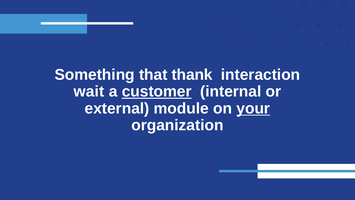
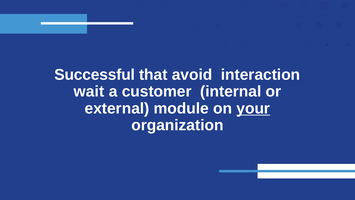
Something: Something -> Successful (95, 75)
thank: thank -> avoid (192, 75)
customer underline: present -> none (157, 91)
